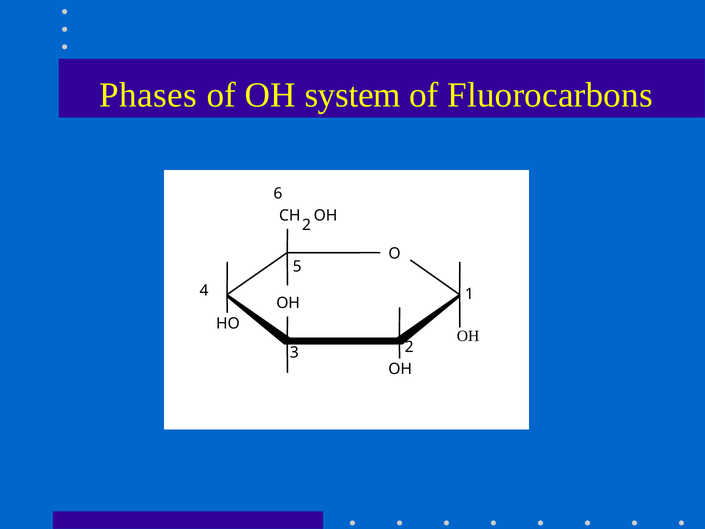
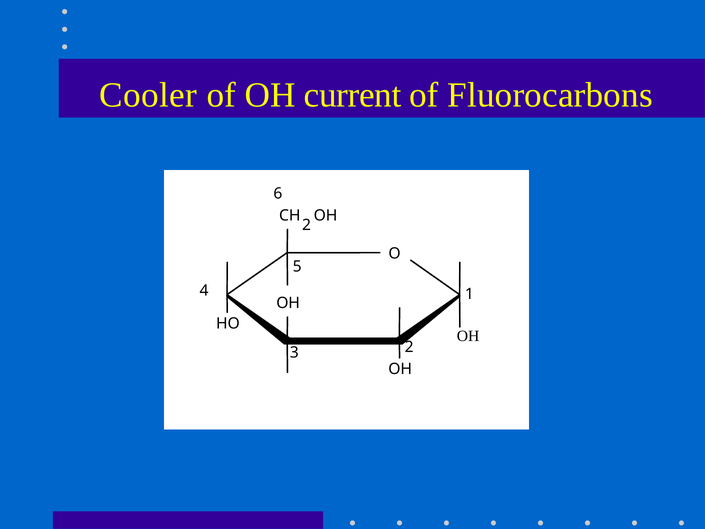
Phases: Phases -> Cooler (148, 95)
system: system -> current (353, 95)
